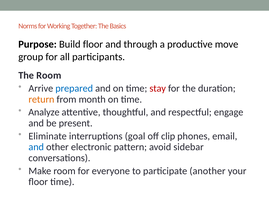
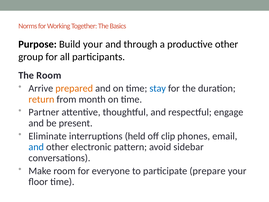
Build floor: floor -> your (93, 44)
productive move: move -> other (227, 44)
prepared colour: blue -> orange (74, 88)
stay colour: red -> blue (158, 88)
Analyze: Analyze -> Partner (44, 112)
goal: goal -> held (135, 136)
another: another -> prepare (207, 171)
